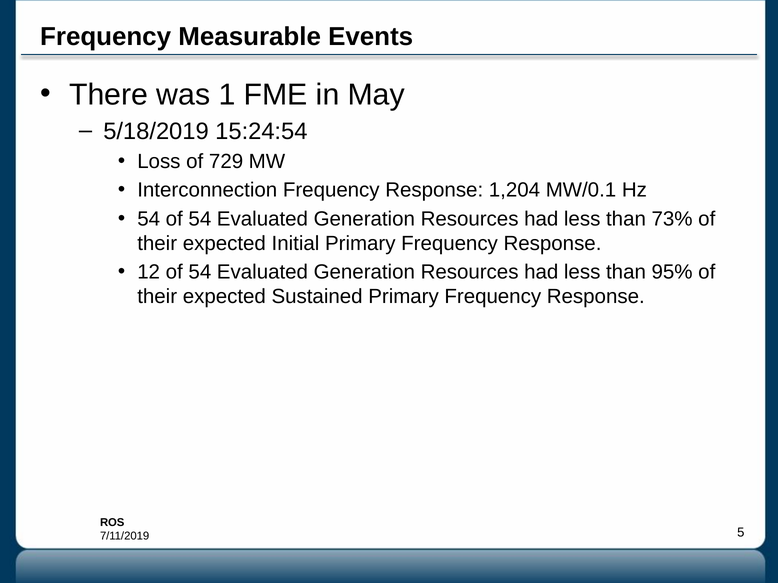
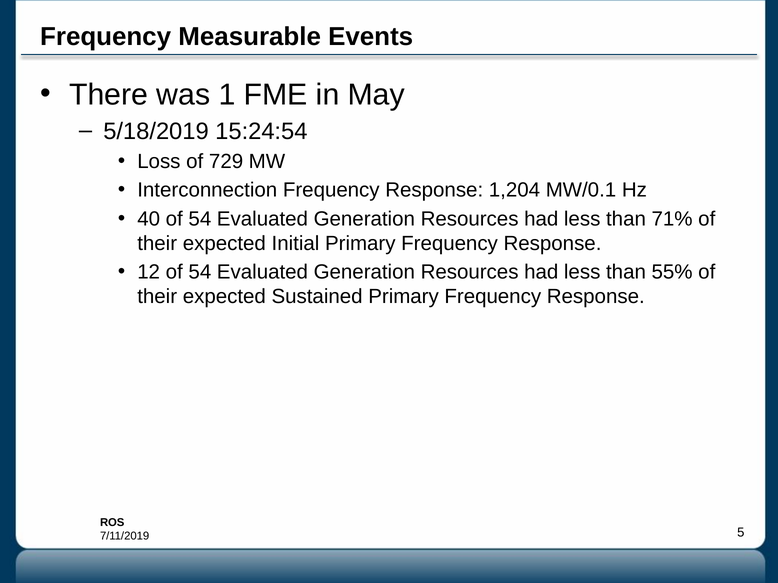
54: 54 -> 40 (149, 219)
73%: 73% -> 71% (672, 219)
95%: 95% -> 55% (672, 272)
